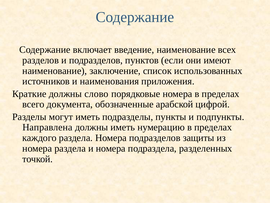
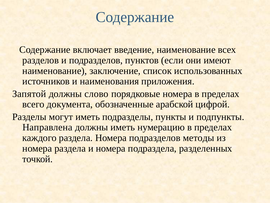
Краткие: Краткие -> Запятой (29, 94)
защиты: защиты -> методы (199, 138)
